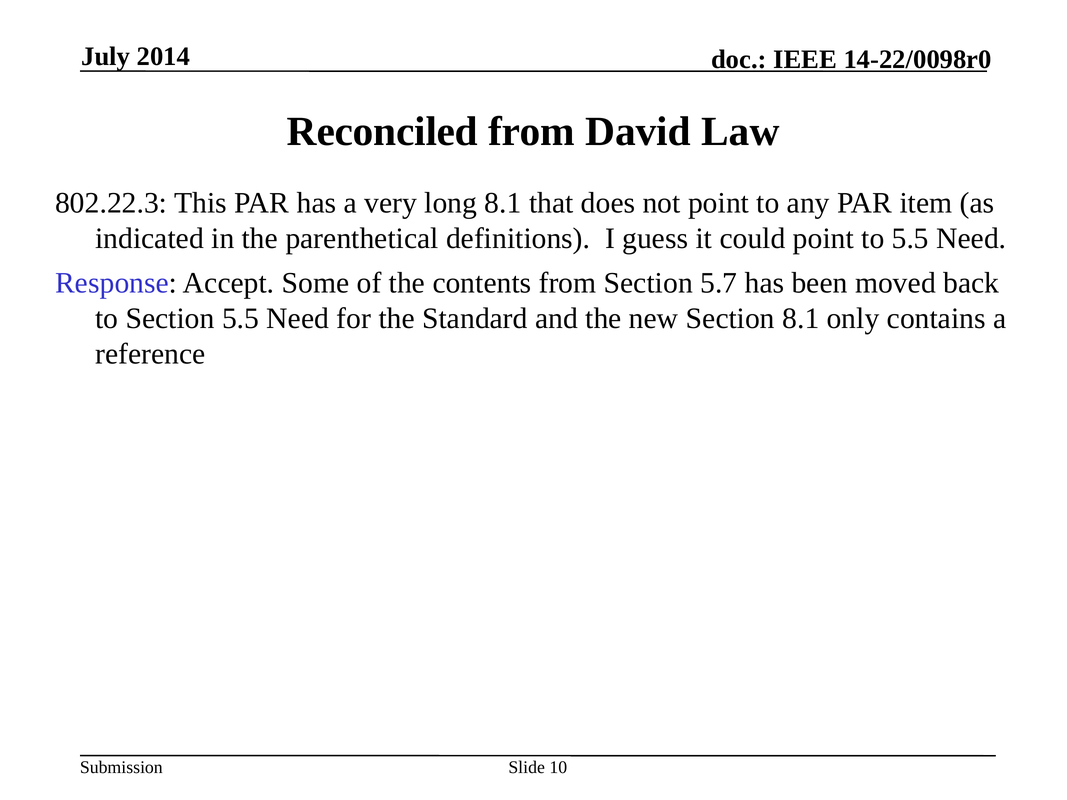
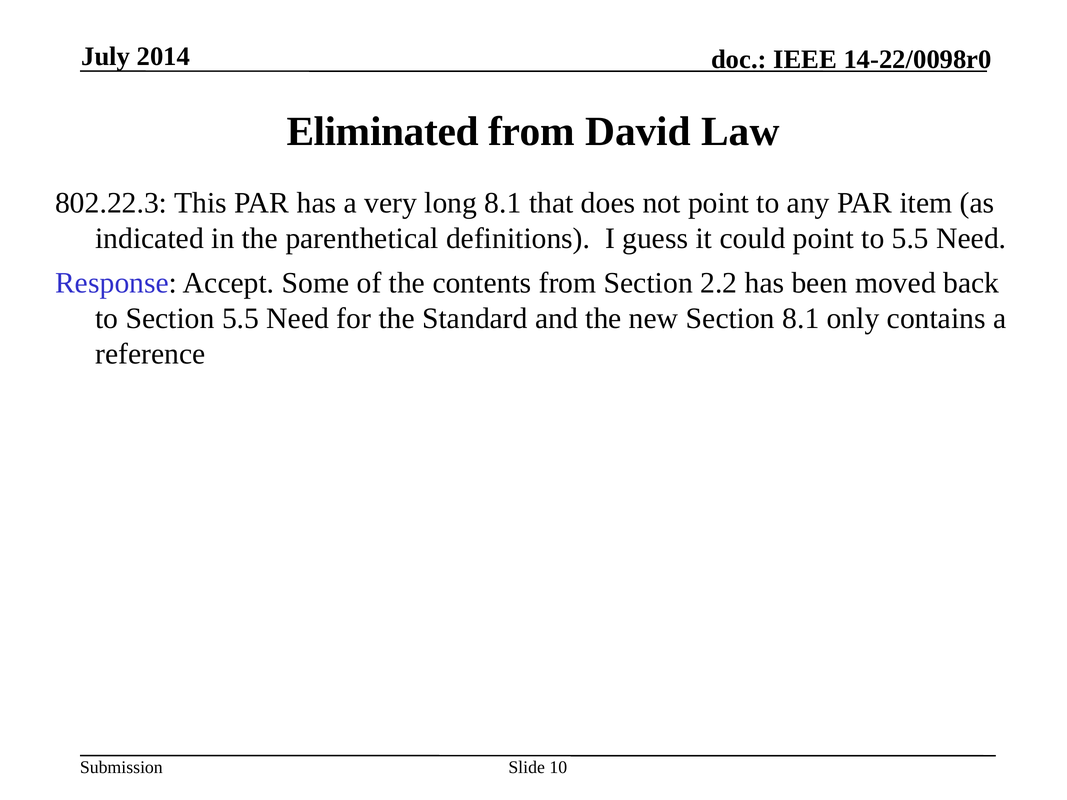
Reconciled: Reconciled -> Eliminated (383, 132)
5.7: 5.7 -> 2.2 (719, 283)
